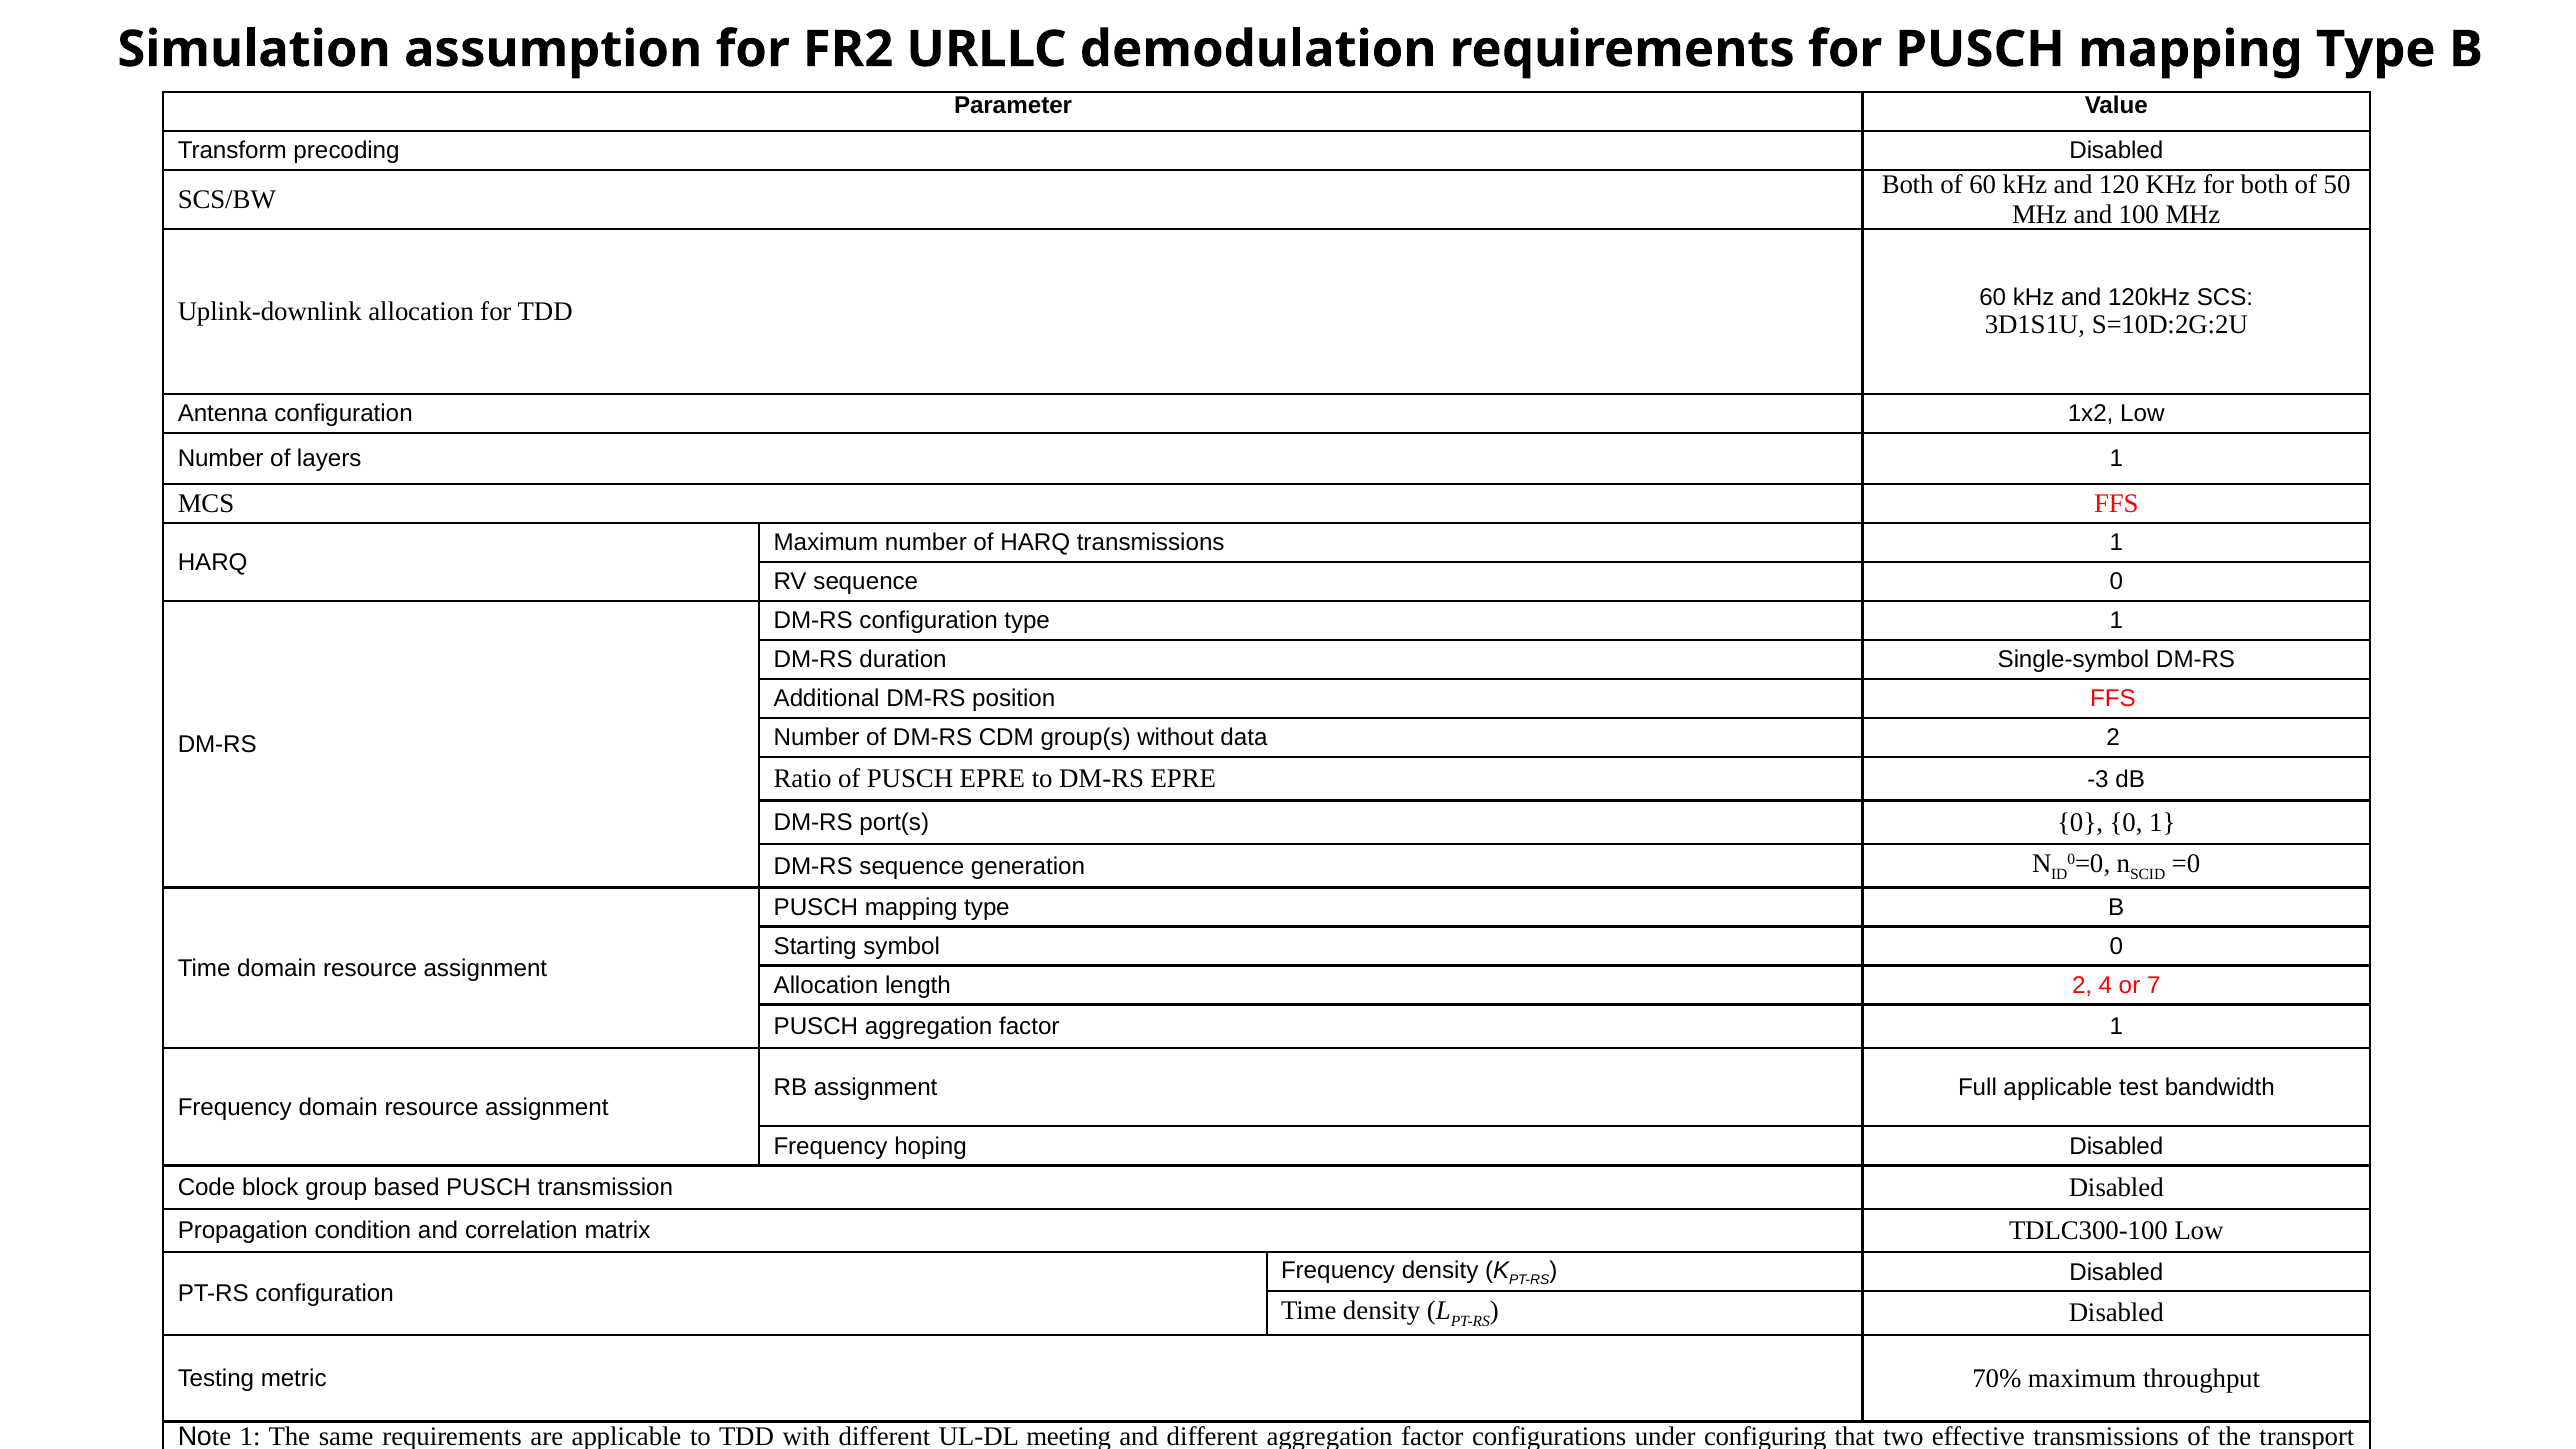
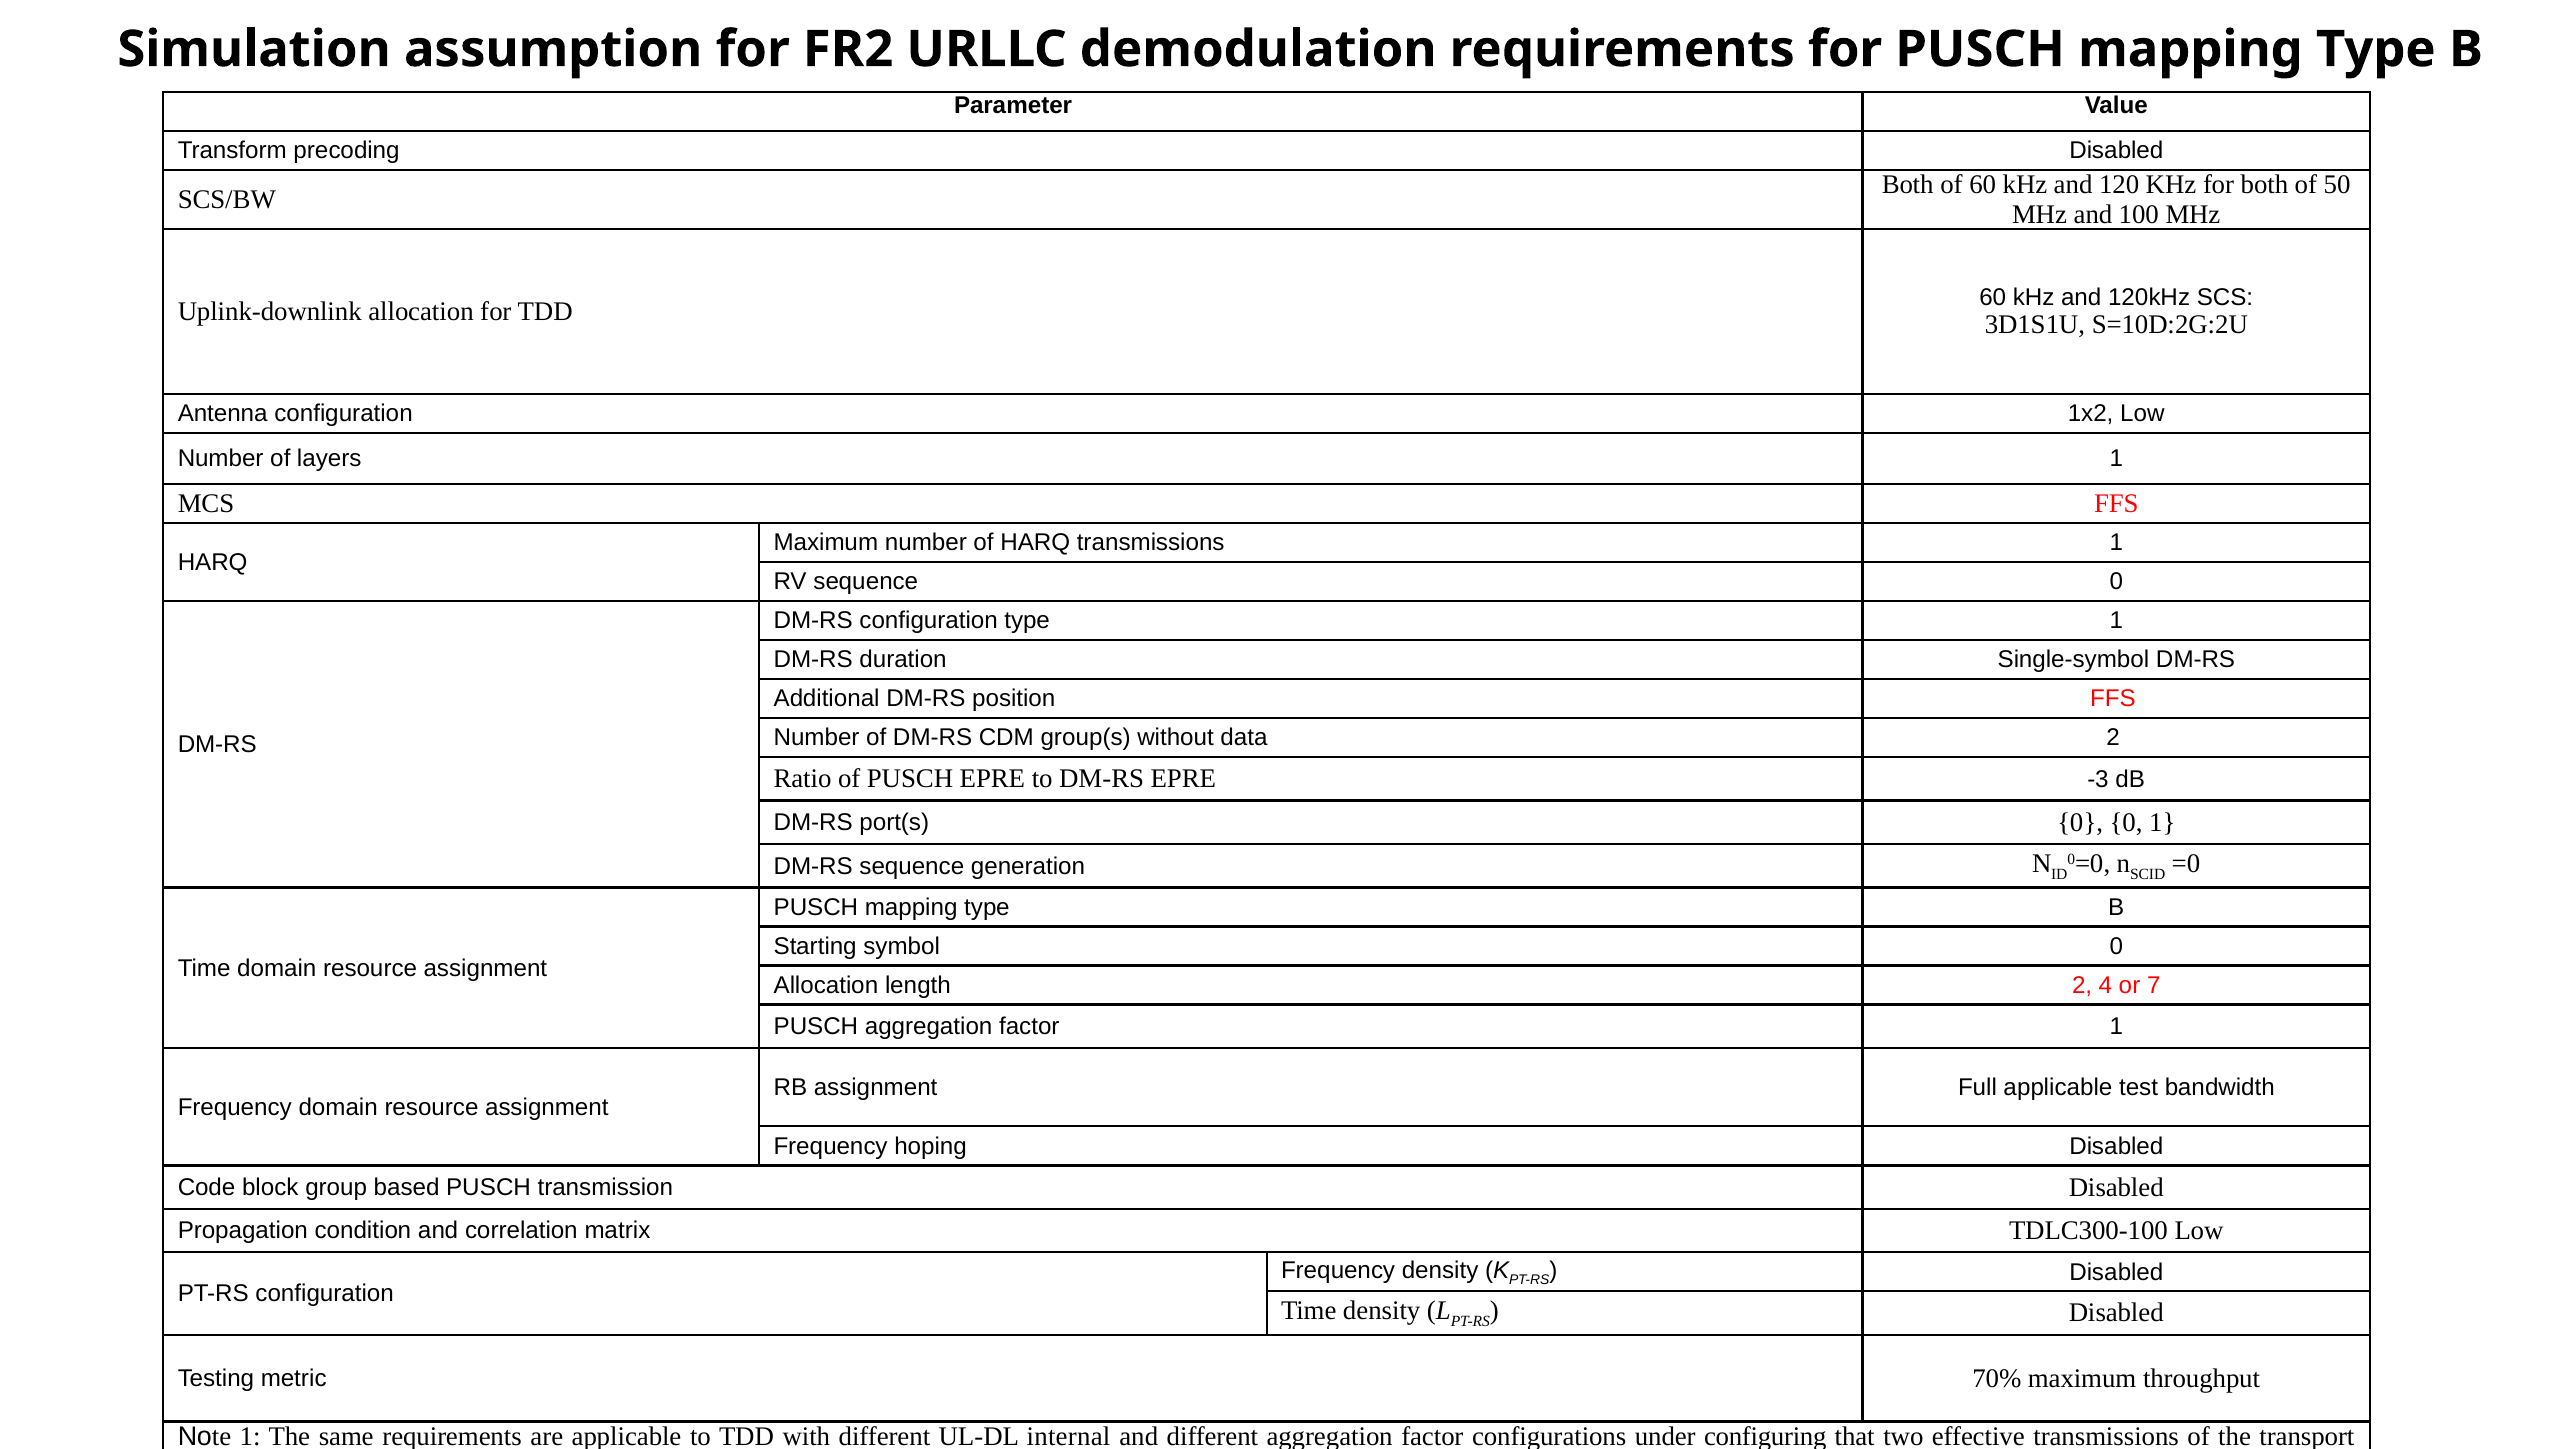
meeting: meeting -> internal (1068, 1437)
